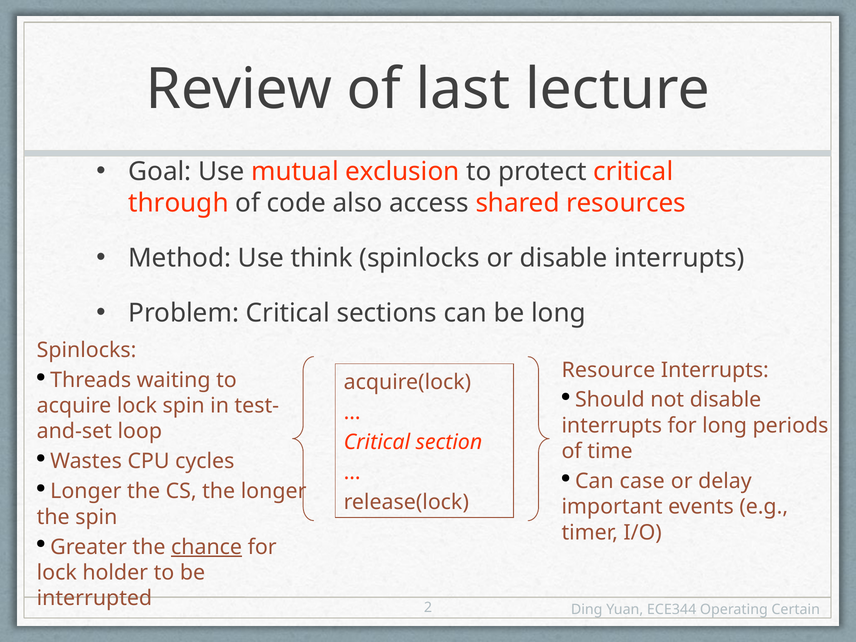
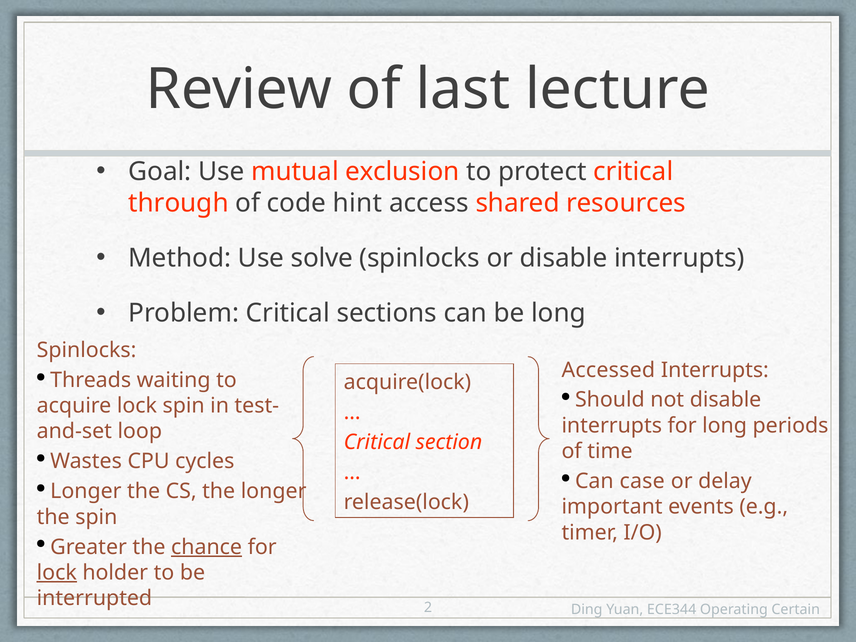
also: also -> hint (357, 203)
think: think -> solve (322, 258)
Resource: Resource -> Accessed (608, 370)
lock underline: none -> present (57, 573)
